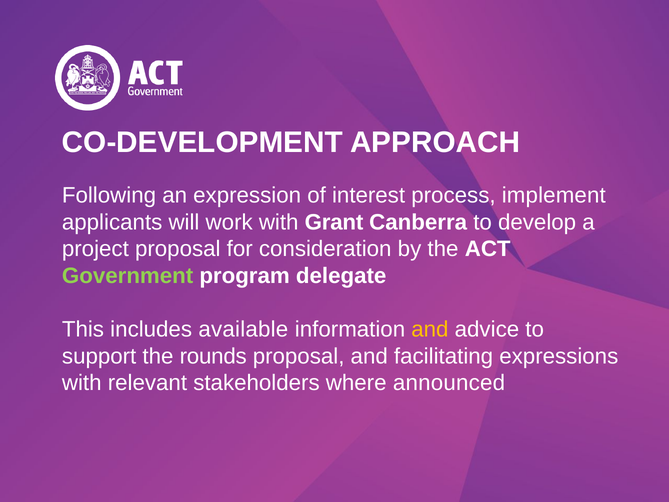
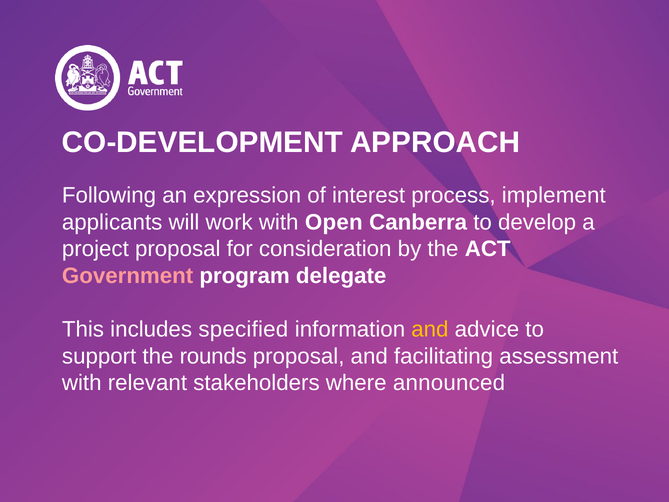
Grant: Grant -> Open (334, 222)
Government colour: light green -> pink (128, 276)
available: available -> specified (243, 329)
expressions: expressions -> assessment (559, 356)
